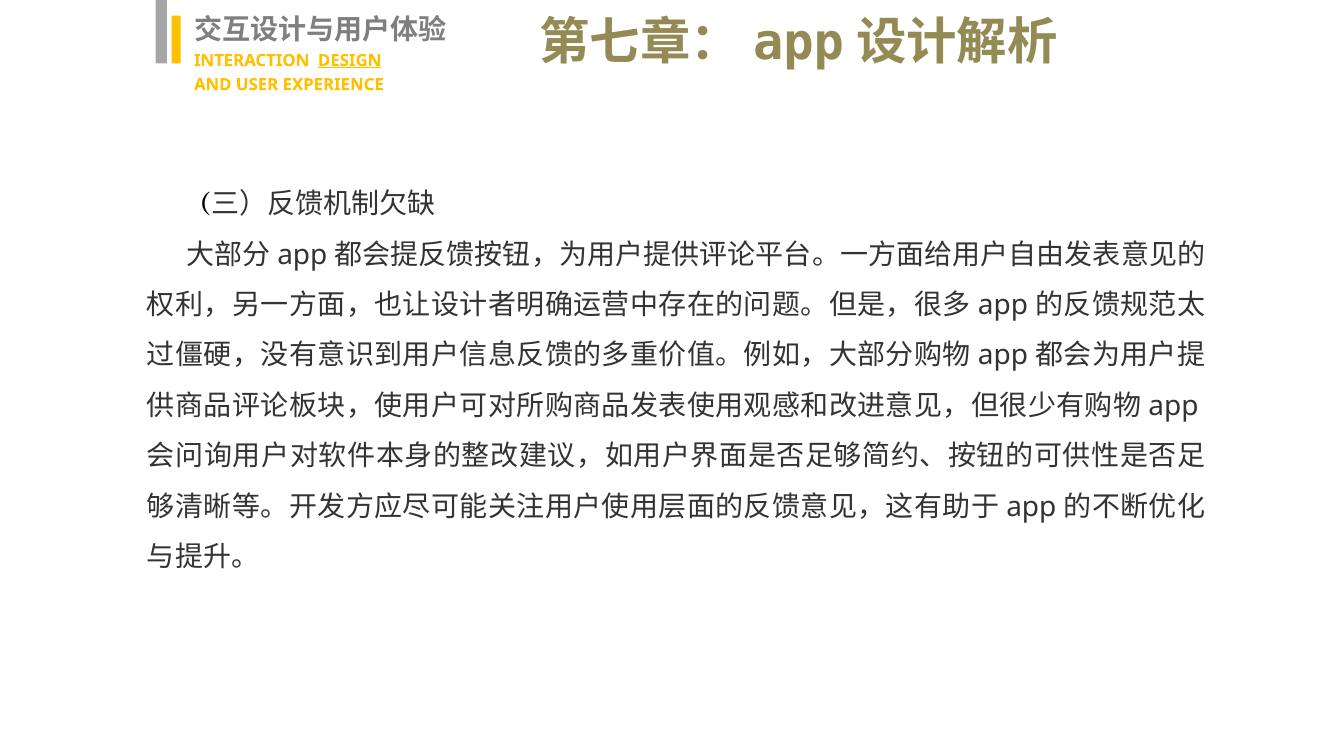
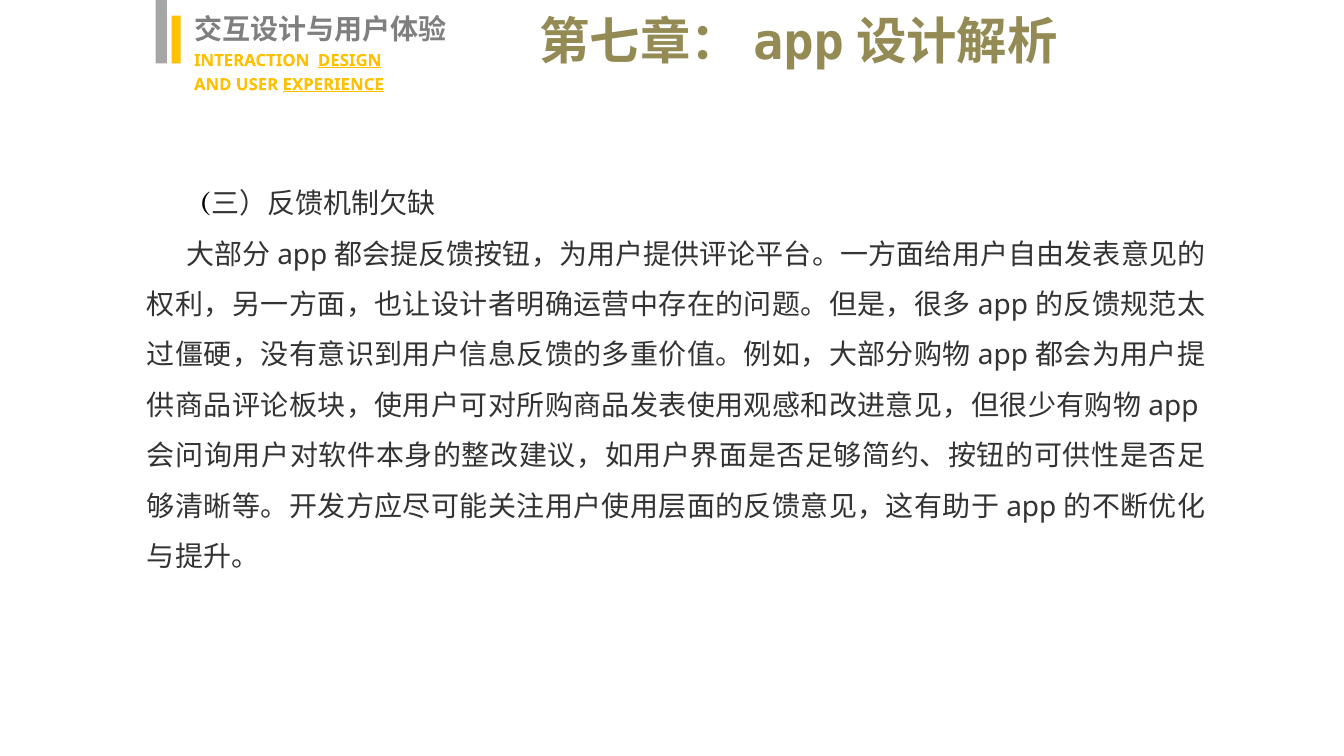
EXPERIENCE underline: none -> present (333, 85)
